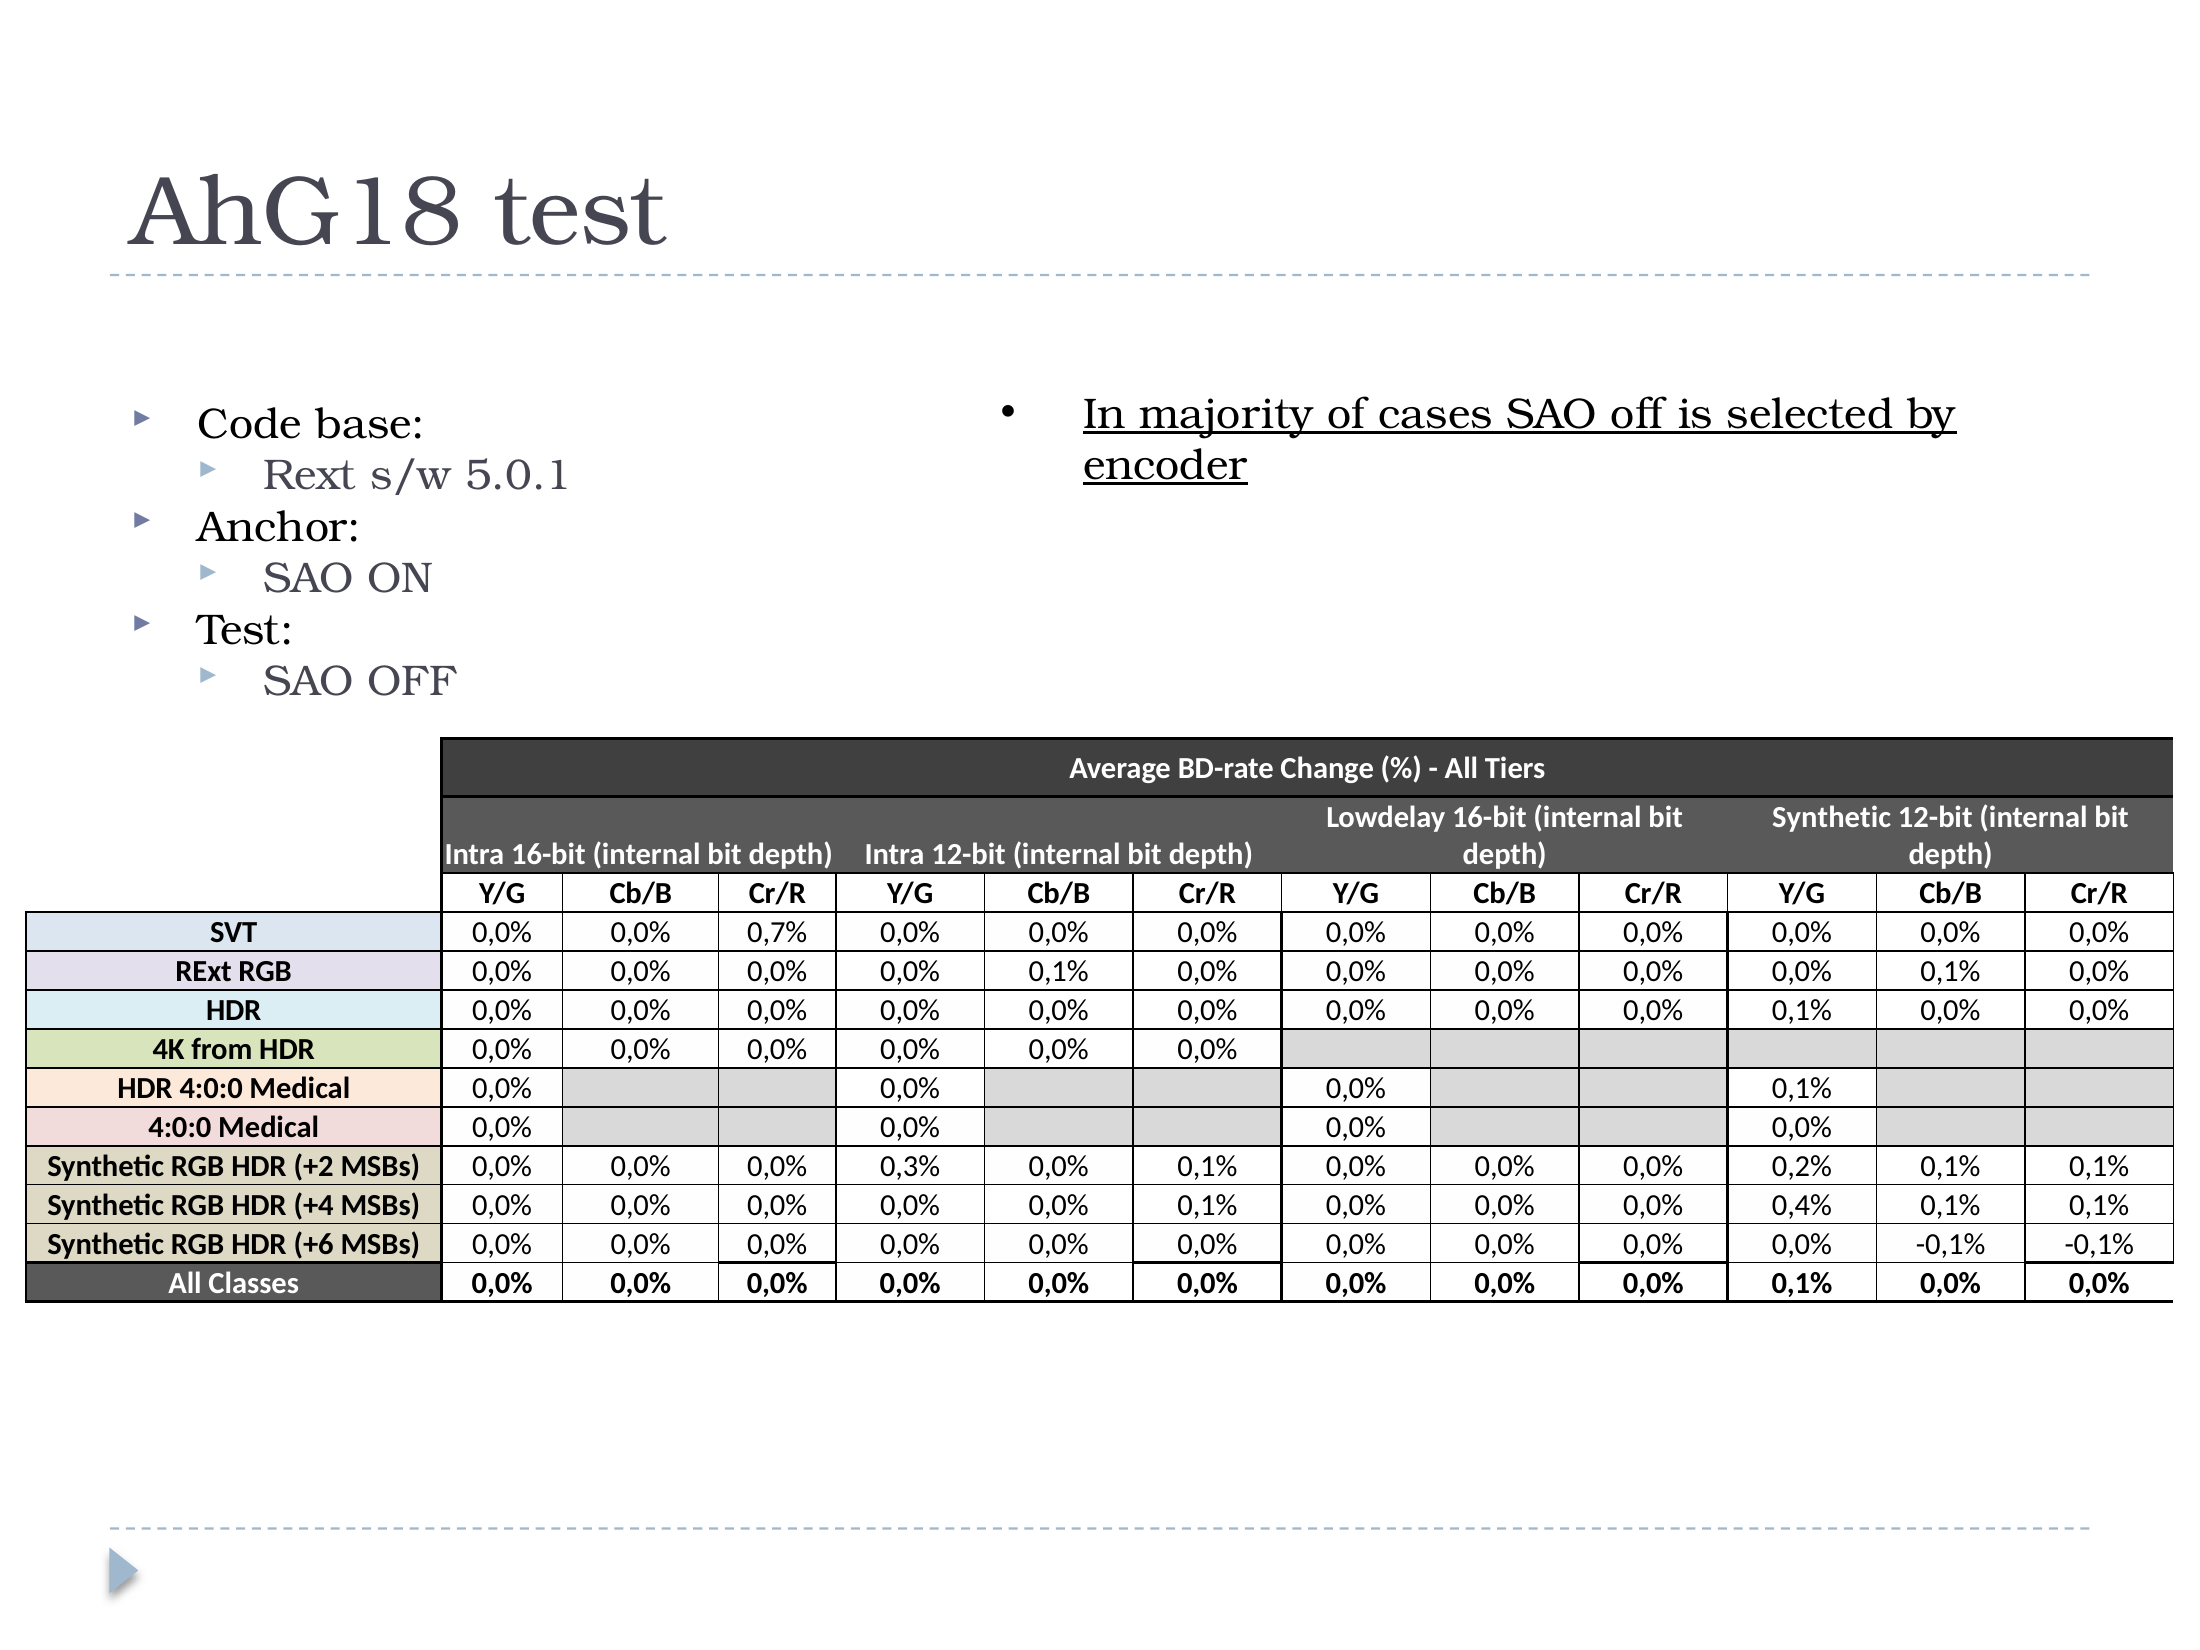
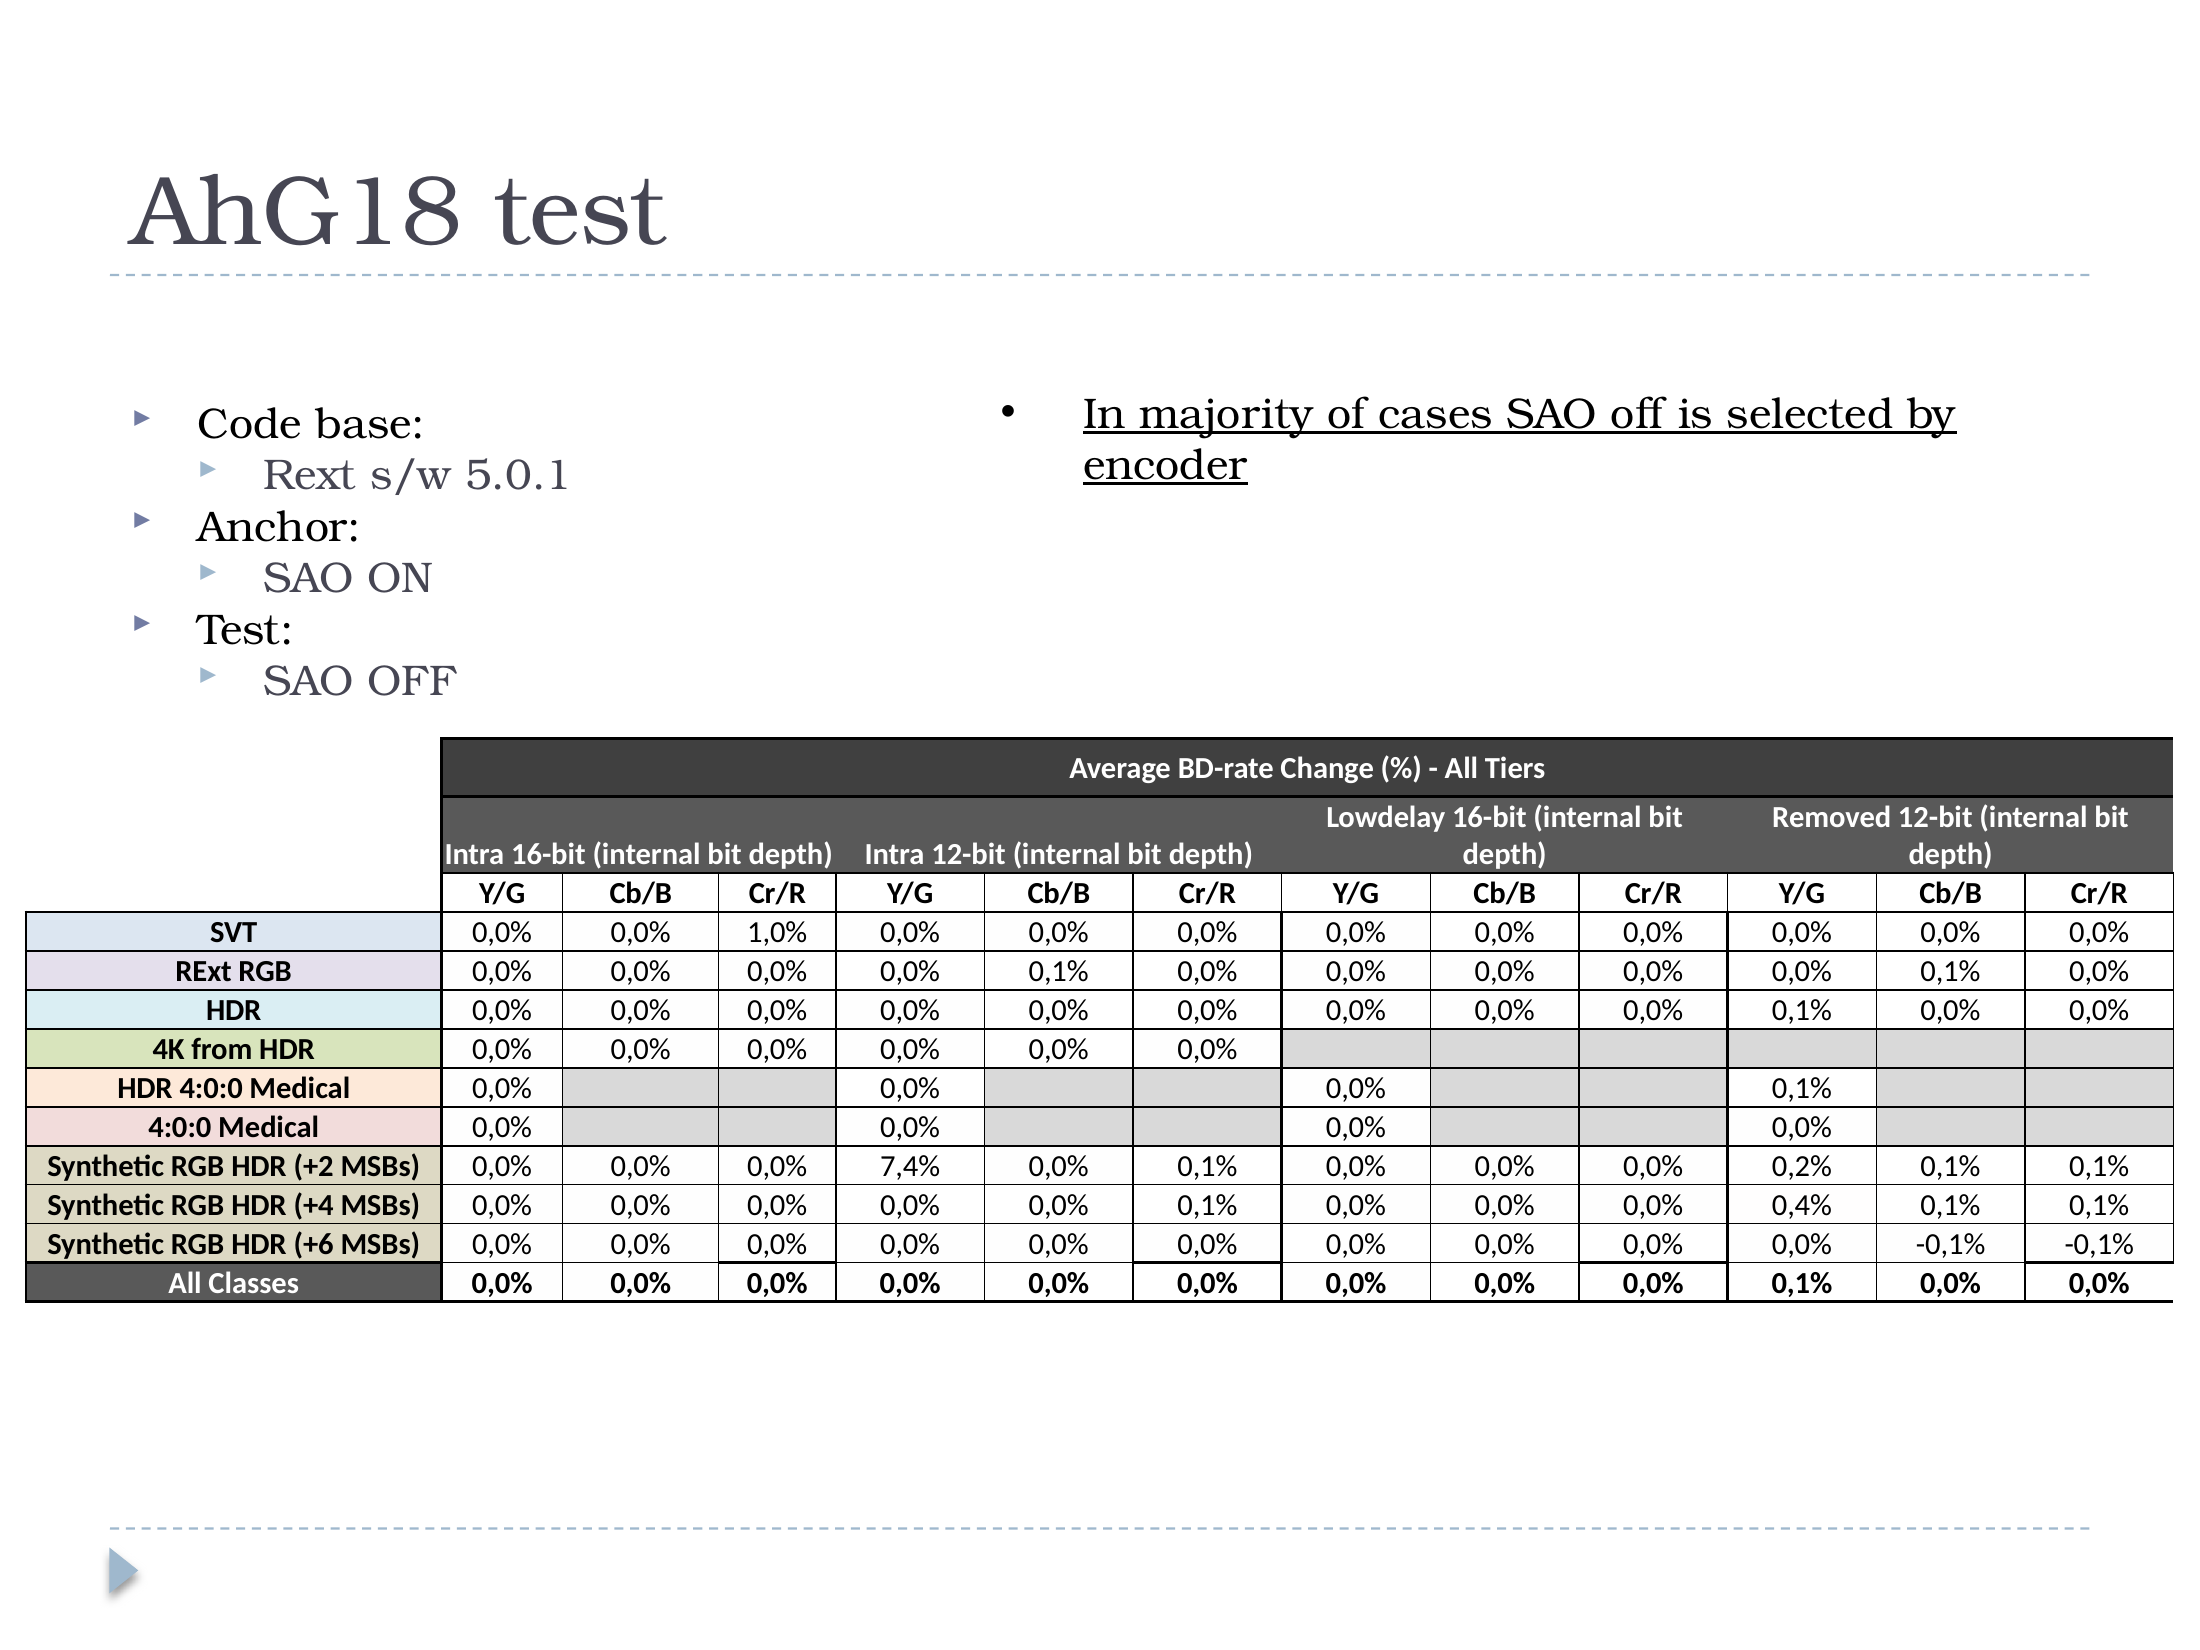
Synthetic: Synthetic -> Removed (1832, 818)
0,7%: 0,7% -> 1,0% (777, 933)
0,3%: 0,3% -> 7,4% (910, 1166)
